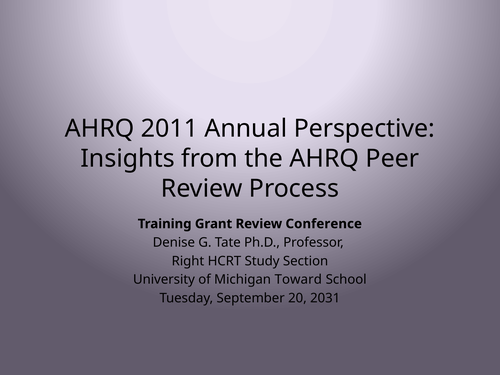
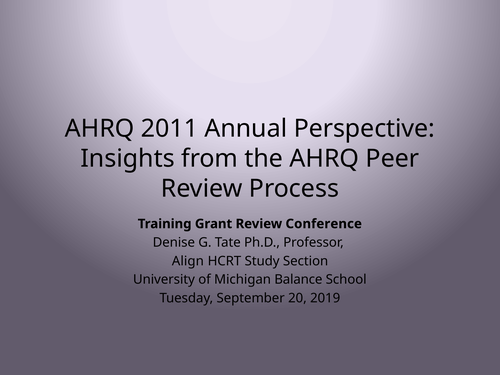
Right: Right -> Align (188, 261)
Toward: Toward -> Balance (298, 280)
2031: 2031 -> 2019 (325, 298)
